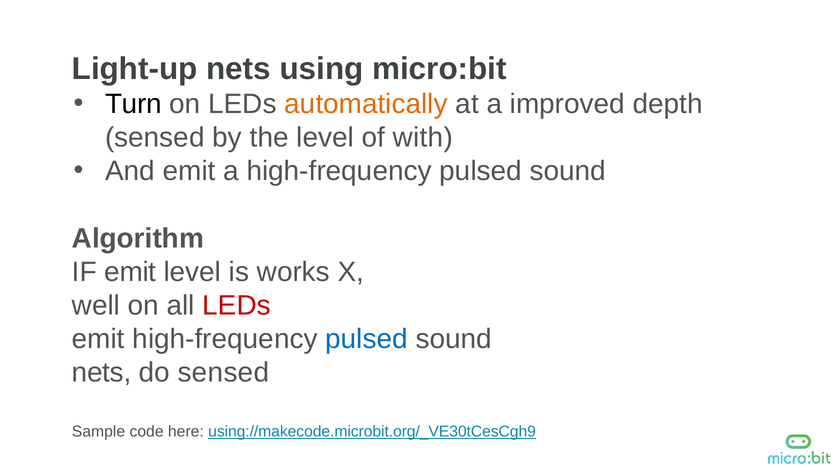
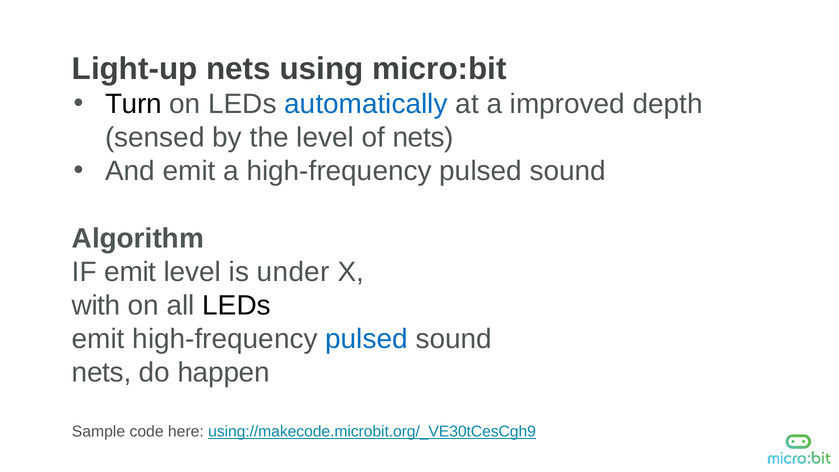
automatically colour: orange -> blue (366, 104)
of with: with -> nets (423, 138)
works: works -> under (293, 272)
well: well -> with (96, 306)
LEDs colour: red -> black (237, 306)
do sensed: sensed -> happen (224, 373)
